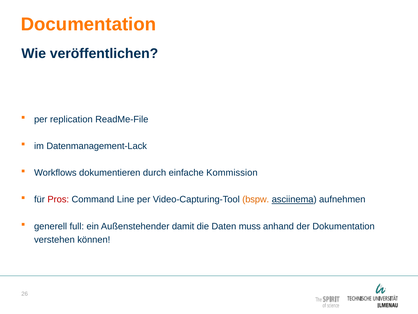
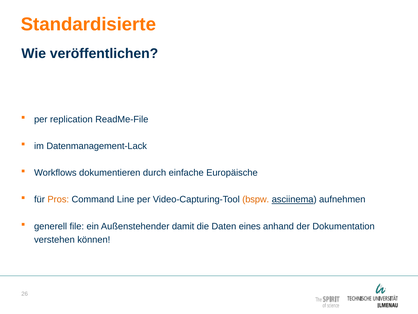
Documentation: Documentation -> Standardisierte (88, 24)
Kommission: Kommission -> Europäische (232, 173)
Pros colour: red -> orange (58, 199)
full: full -> file (77, 226)
muss: muss -> eines (250, 226)
